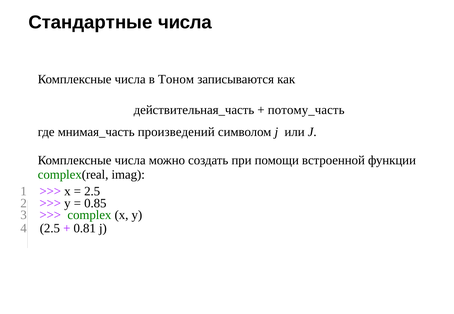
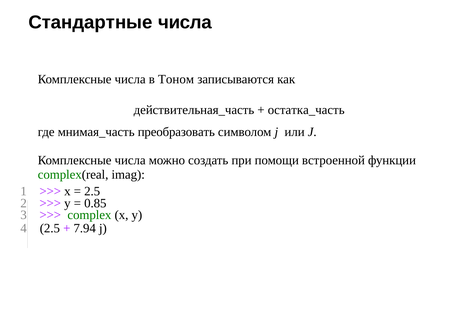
потому_часть: потому_часть -> остатка_часть (306, 110)
произведений: произведений -> преобразовать (176, 132)
0.81: 0.81 -> 7.94 (85, 228)
